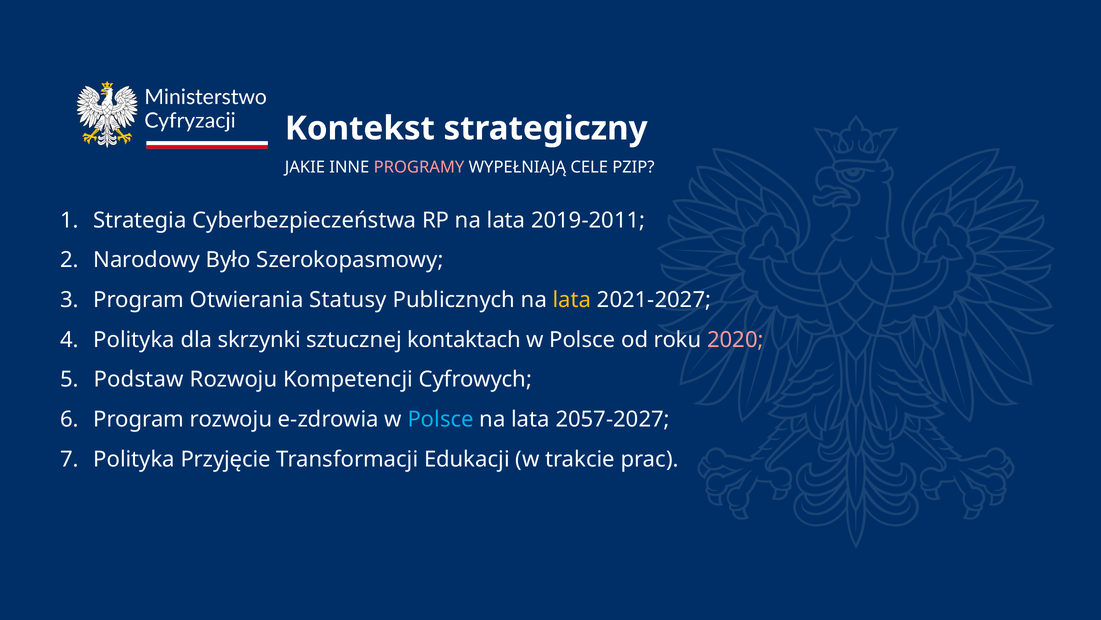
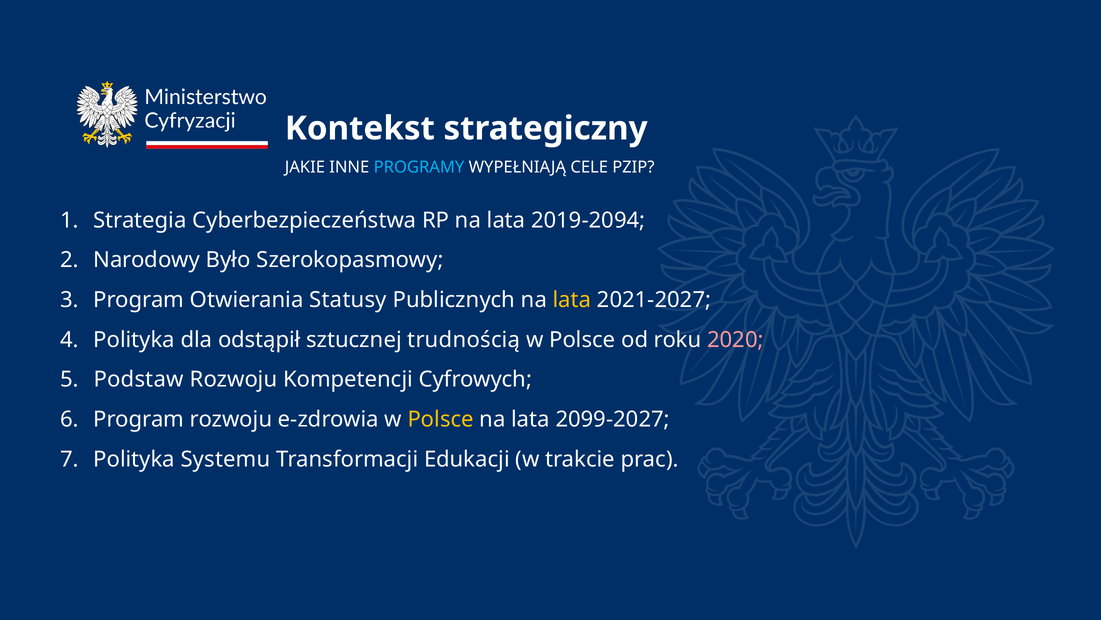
PROGRAMY colour: pink -> light blue (419, 167)
2019-2011: 2019-2011 -> 2019-2094 (588, 220)
skrzynki: skrzynki -> odstąpił (259, 339)
kontaktach: kontaktach -> trudnością (464, 339)
Polsce colour: light blue -> yellow (441, 419)
2057-2027: 2057-2027 -> 2099-2027 (613, 419)
Przyjęcie: Przyjęcie -> Systemu (226, 459)
